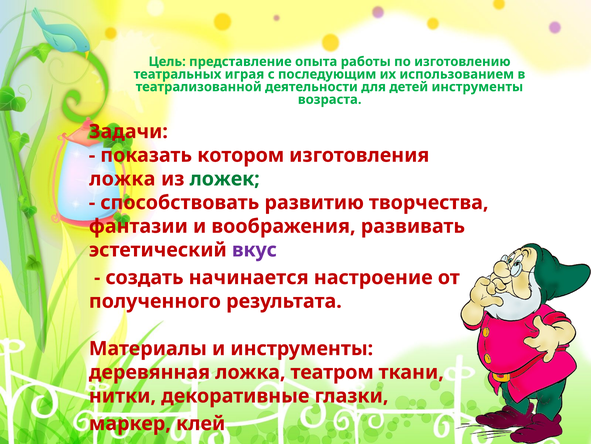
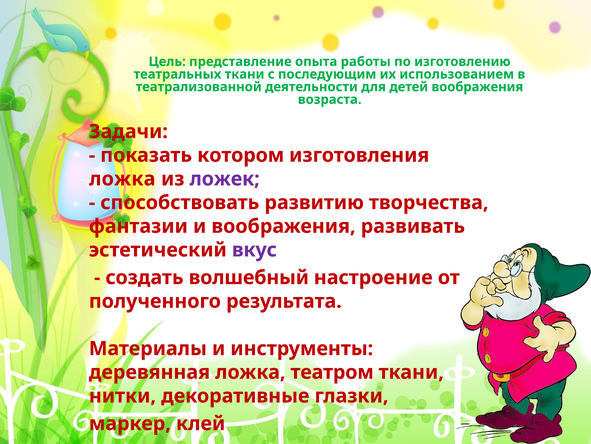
театральных играя: играя -> ткани (245, 74)
детей инструменты: инструменты -> воображения (477, 87)
ложек colour: green -> purple (225, 179)
начинается: начинается -> волшебный (249, 277)
